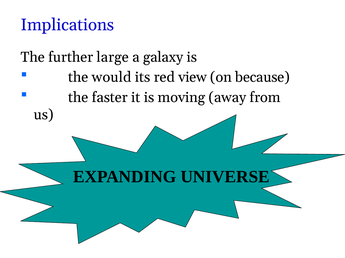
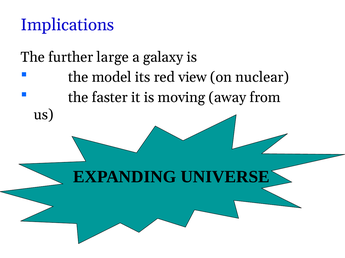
would: would -> model (112, 77)
because: because -> nuclear (262, 77)
